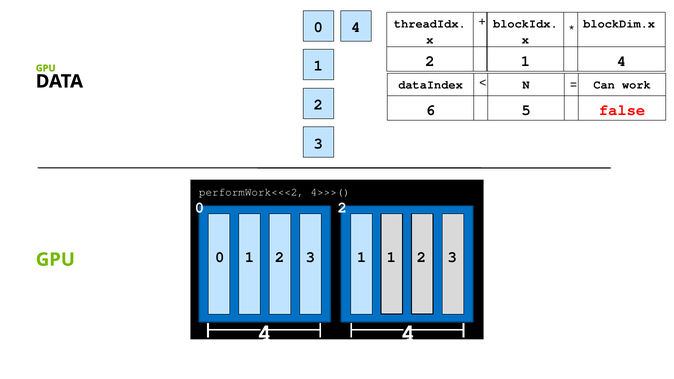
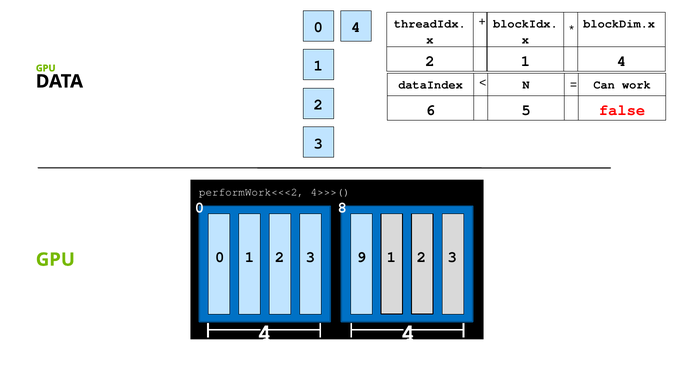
0 2: 2 -> 8 (342, 207)
3 1: 1 -> 9 (362, 257)
